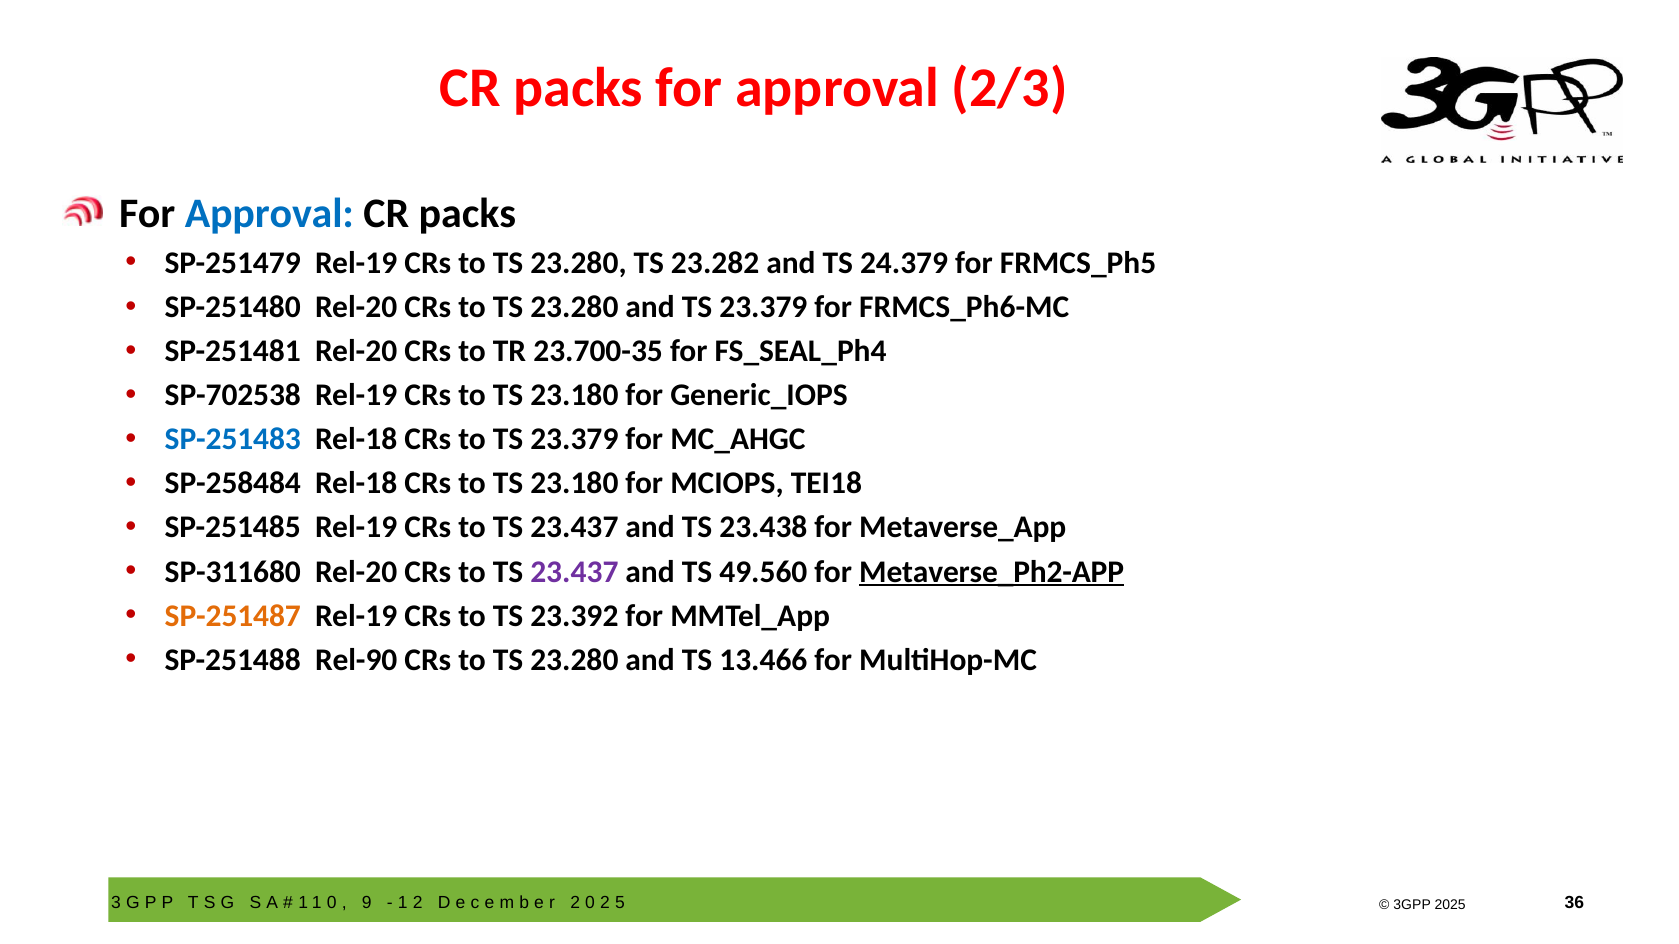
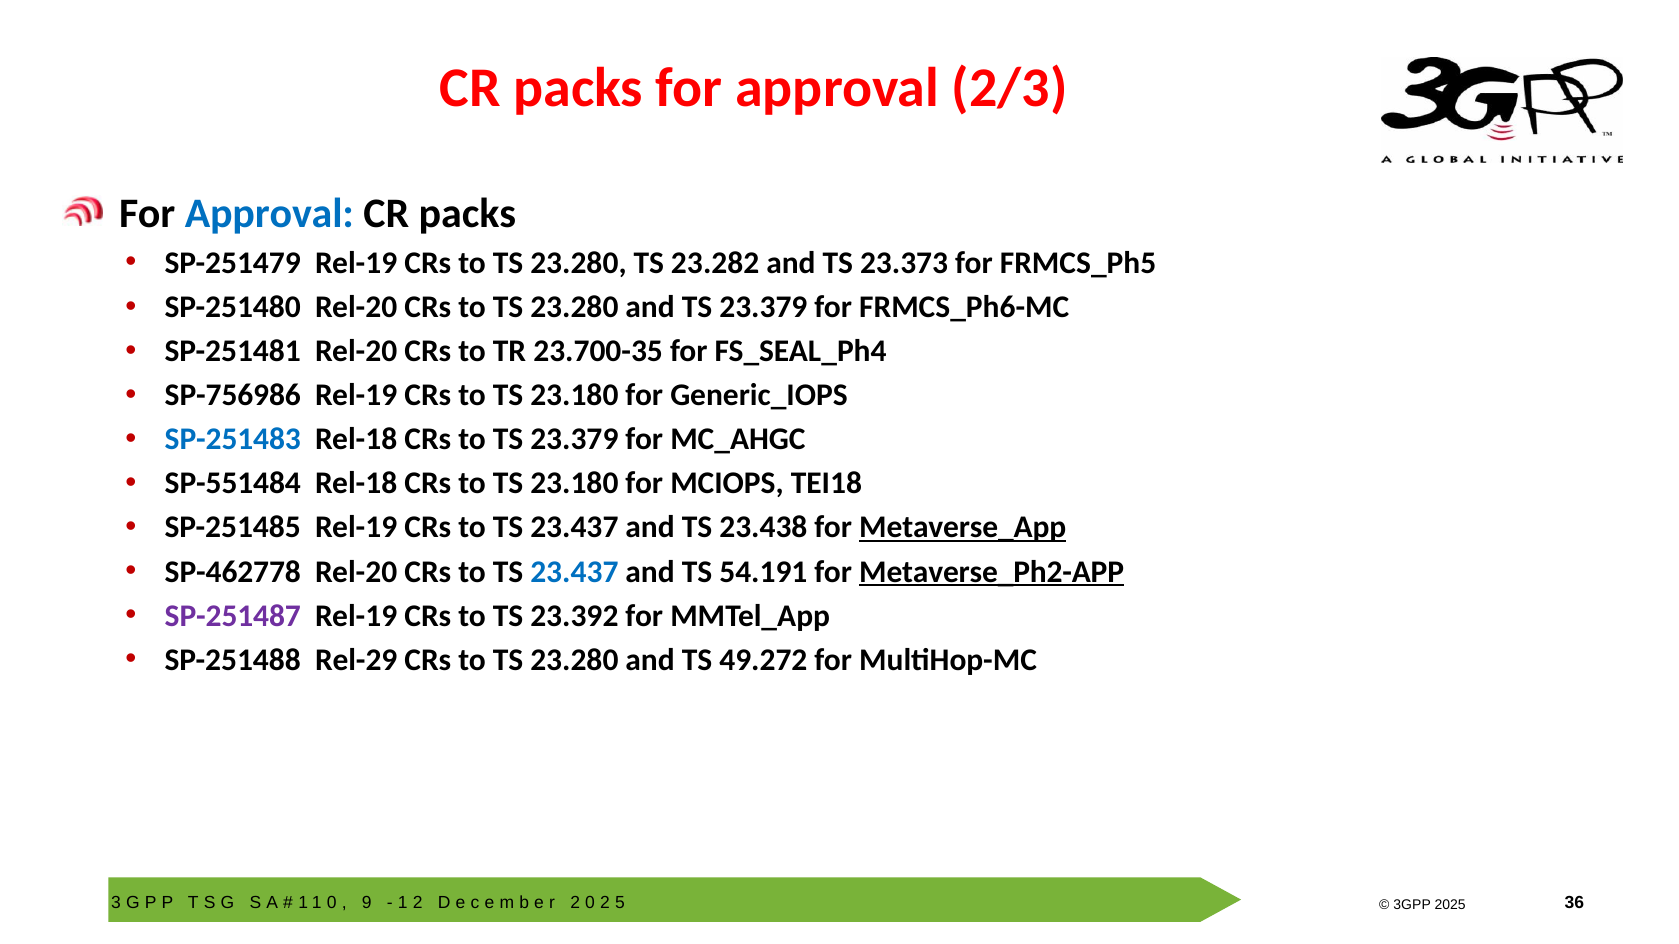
24.379: 24.379 -> 23.373 (904, 263)
SP-702538: SP-702538 -> SP-756986 (233, 396)
SP-258484: SP-258484 -> SP-551484 (233, 484)
Metaverse_App underline: none -> present (963, 528)
SP-311680: SP-311680 -> SP-462778 (233, 572)
23.437 colour: purple -> blue (574, 572)
49.560: 49.560 -> 54.191 (763, 572)
SP-251487 colour: orange -> purple (233, 616)
Rel-90: Rel-90 -> Rel-29 (356, 660)
13.466: 13.466 -> 49.272 (763, 660)
